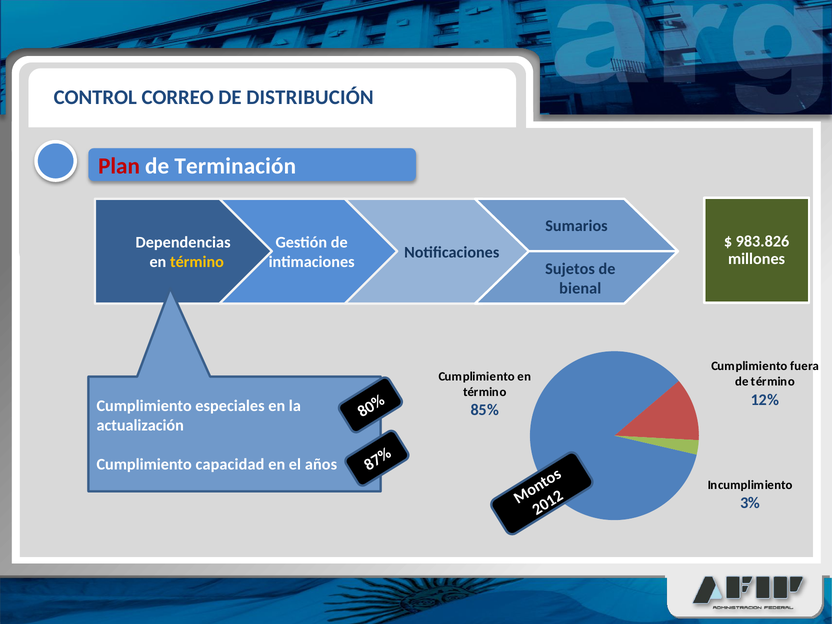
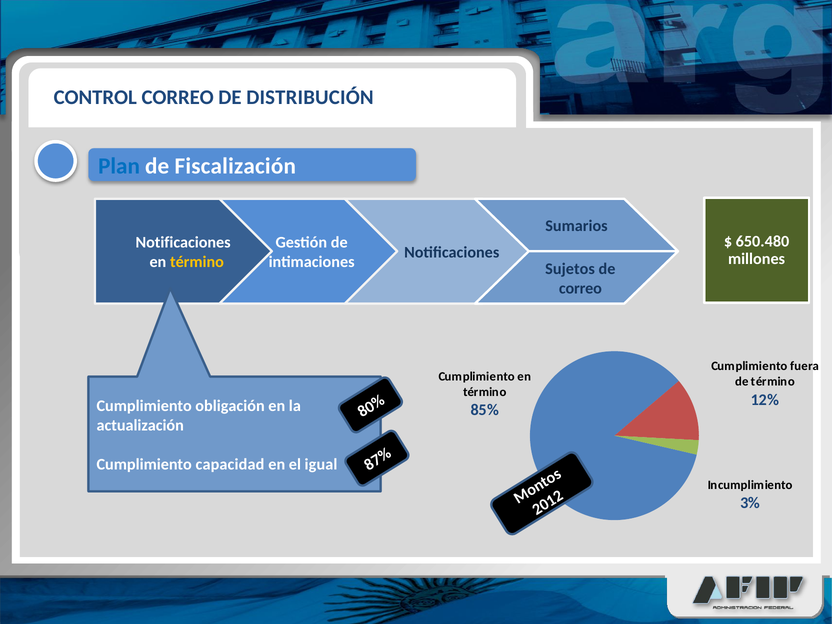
Plan colour: red -> blue (119, 166)
Terminación: Terminación -> Fiscalización (235, 166)
983.826: 983.826 -> 650.480 (762, 241)
Dependencias: Dependencias -> Notificaciones (183, 243)
bienal: bienal -> correo (580, 288)
especiales: especiales -> obligación (230, 406)
años: años -> igual (321, 464)
